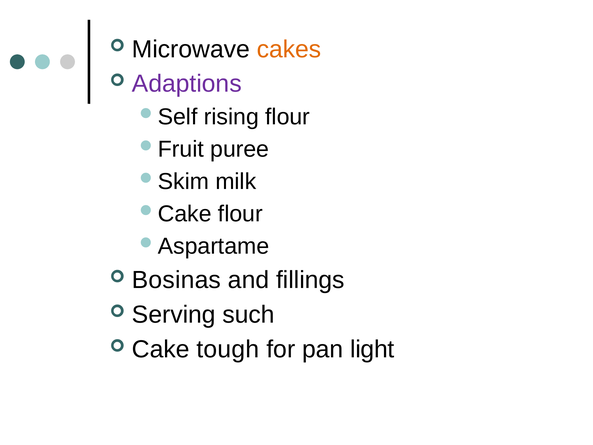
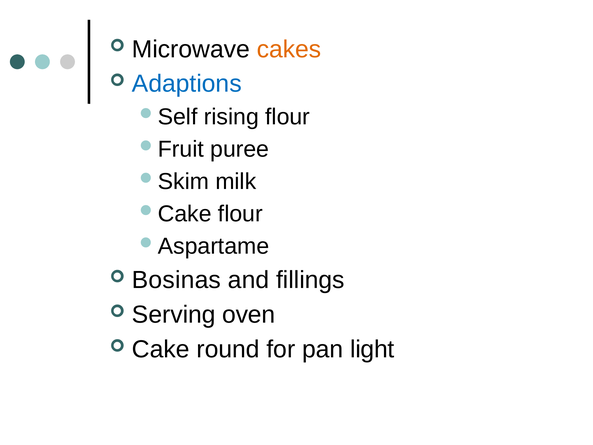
Adaptions colour: purple -> blue (187, 84)
such: such -> oven (249, 315)
tough: tough -> round (228, 349)
